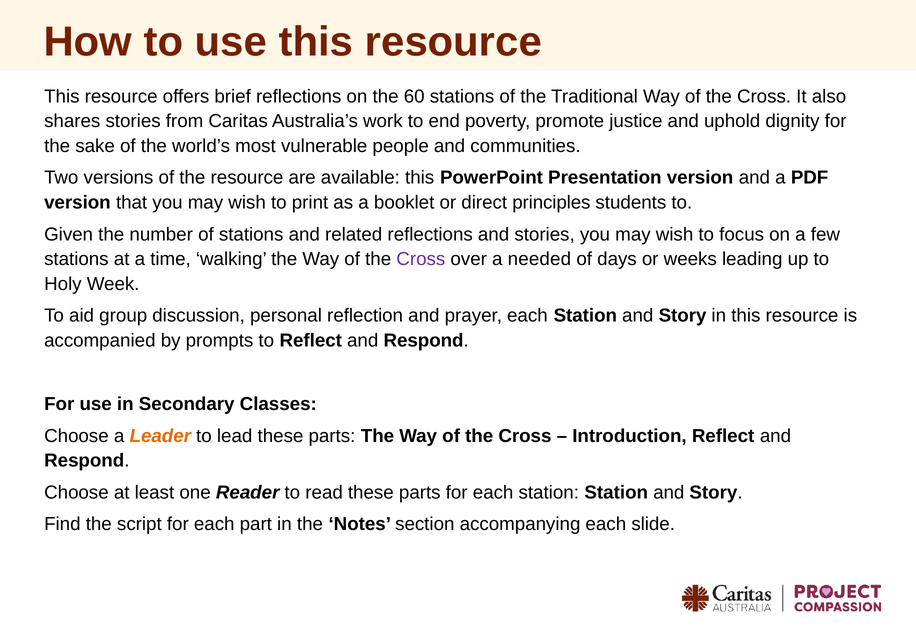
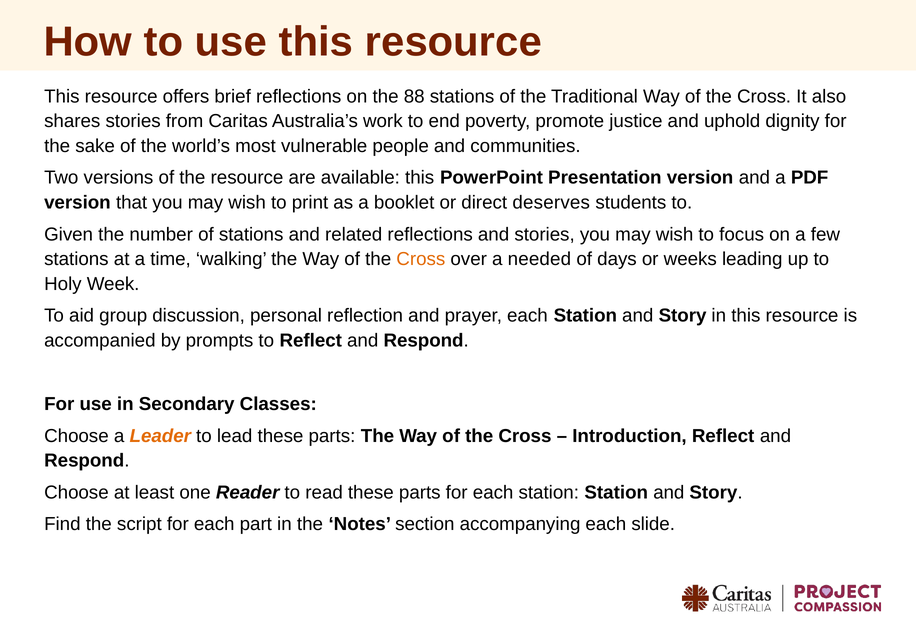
60: 60 -> 88 (414, 96)
principles: principles -> deserves (551, 203)
Cross colour: purple -> orange (421, 259)
